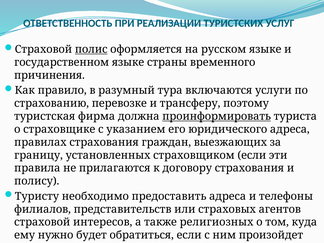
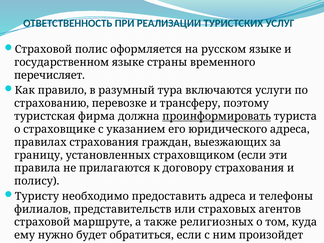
полис underline: present -> none (91, 49)
причинения: причинения -> перечисляет (49, 75)
интересов: интересов -> маршруте (103, 222)
